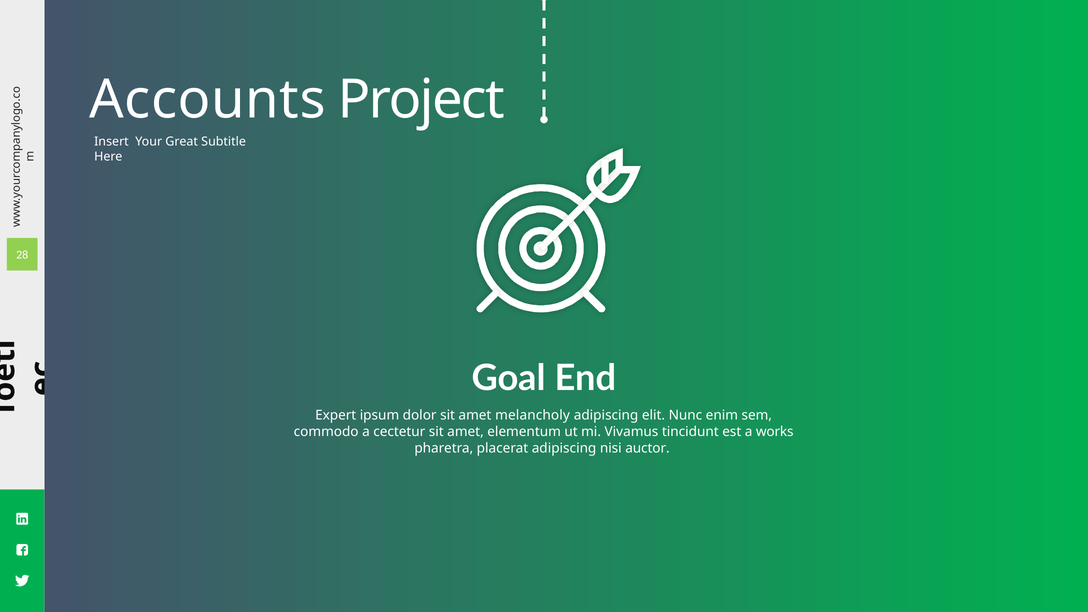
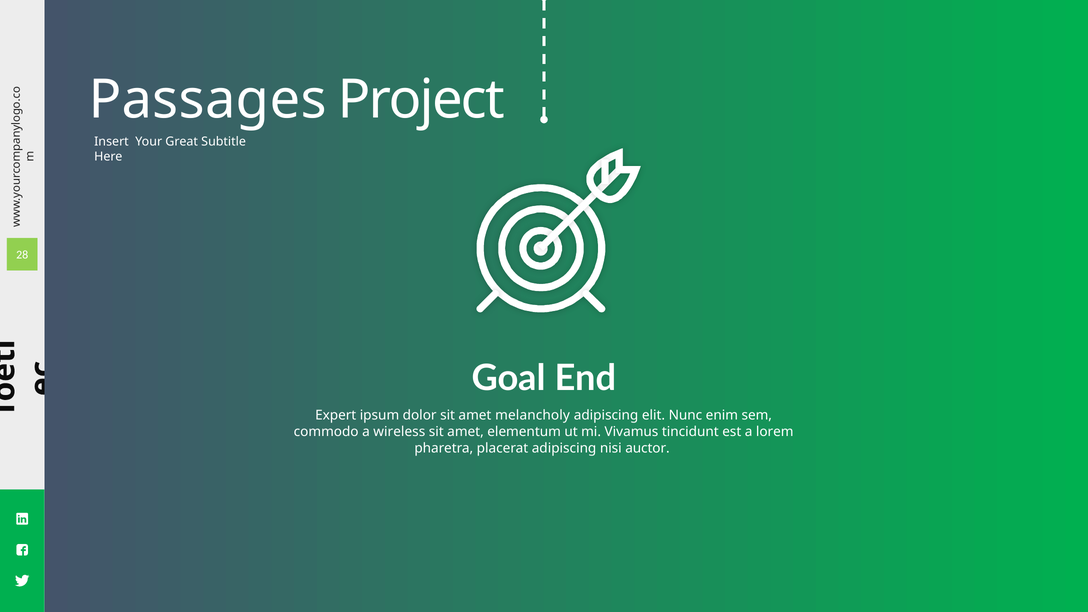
Accounts: Accounts -> Passages (208, 100)
cectetur: cectetur -> wireless (399, 432)
works: works -> lorem (775, 432)
